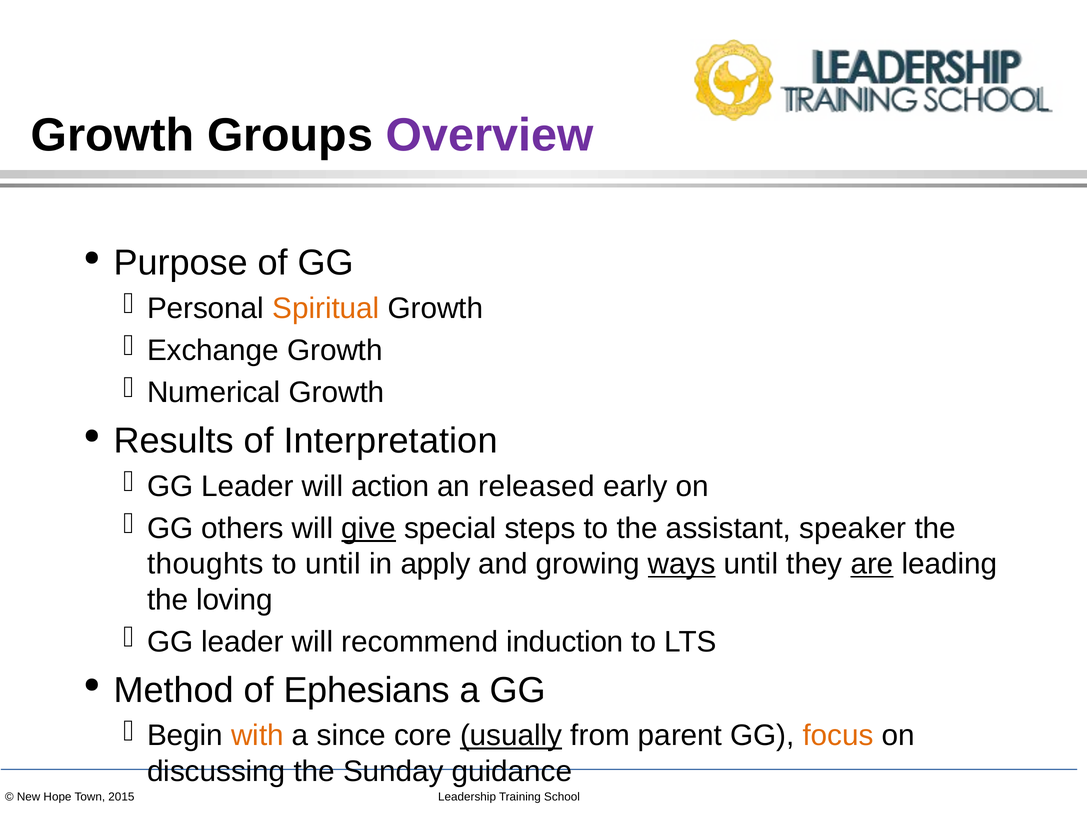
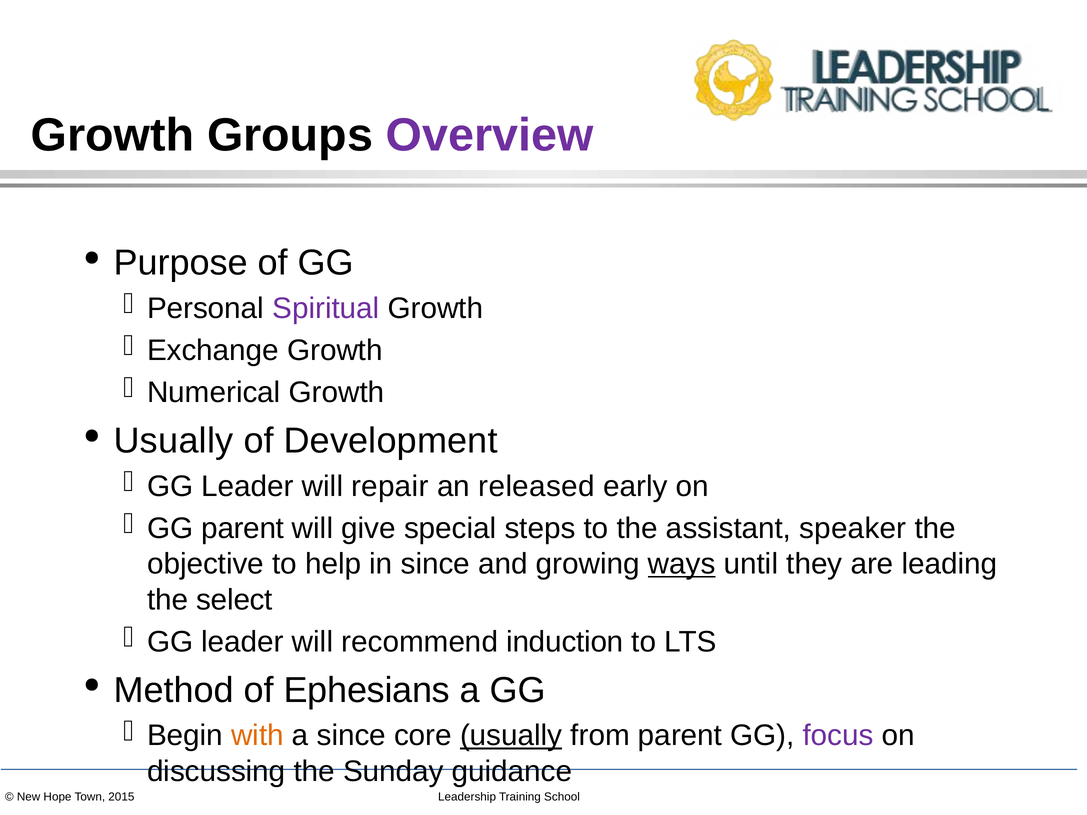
Spiritual colour: orange -> purple (326, 308)
Results: Results -> Usually (174, 441)
Interpretation: Interpretation -> Development (391, 441)
action: action -> repair (390, 486)
GG others: others -> parent (243, 529)
give underline: present -> none (369, 529)
thoughts: thoughts -> objective (206, 564)
to until: until -> help (333, 564)
in apply: apply -> since (435, 564)
are underline: present -> none (872, 564)
loving: loving -> select (234, 600)
focus colour: orange -> purple (838, 736)
